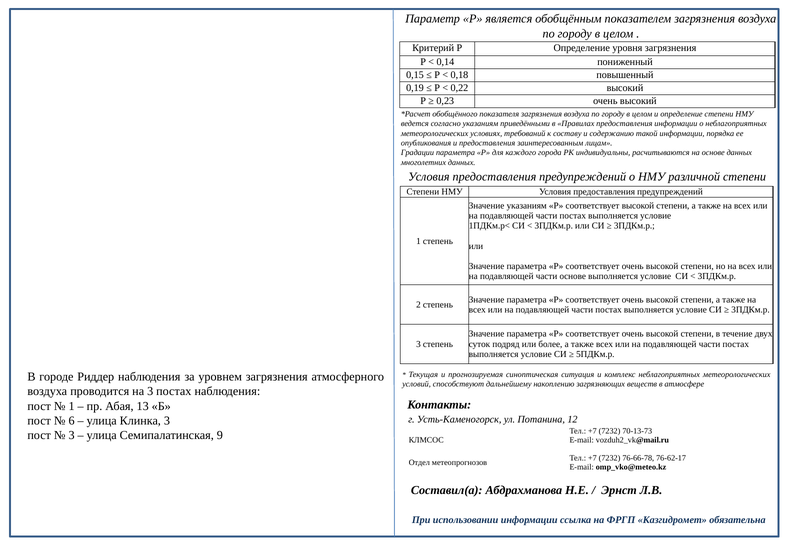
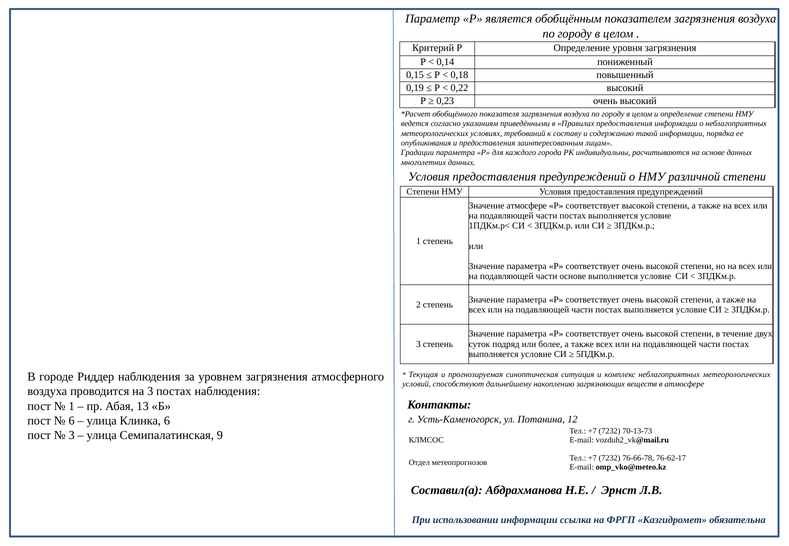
Значение указаниям: указаниям -> атмосфере (527, 206)
Клинка 3: 3 -> 6 (167, 421)
